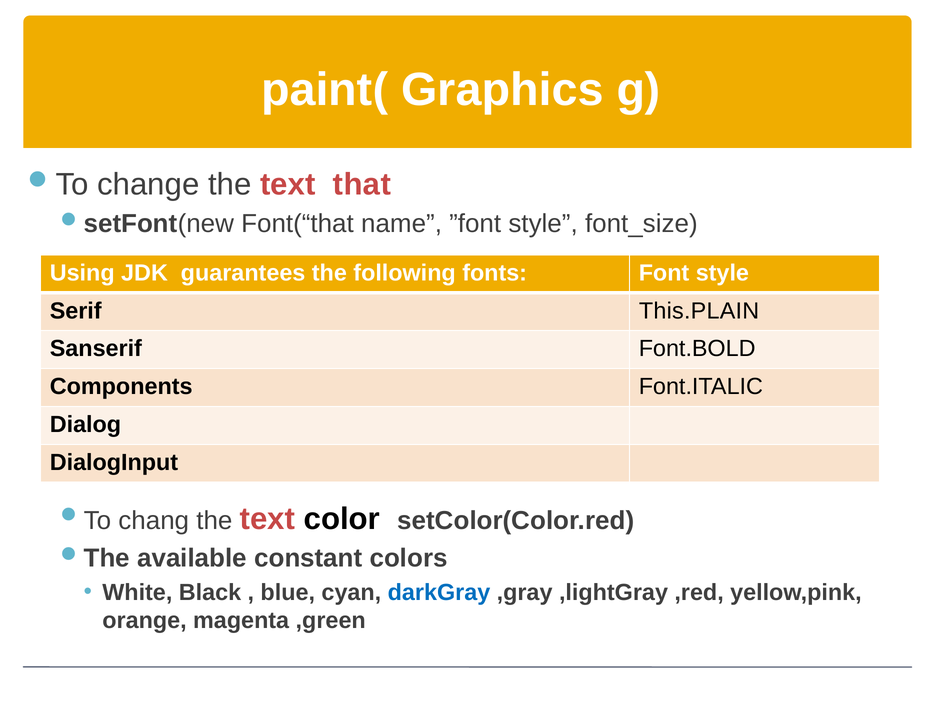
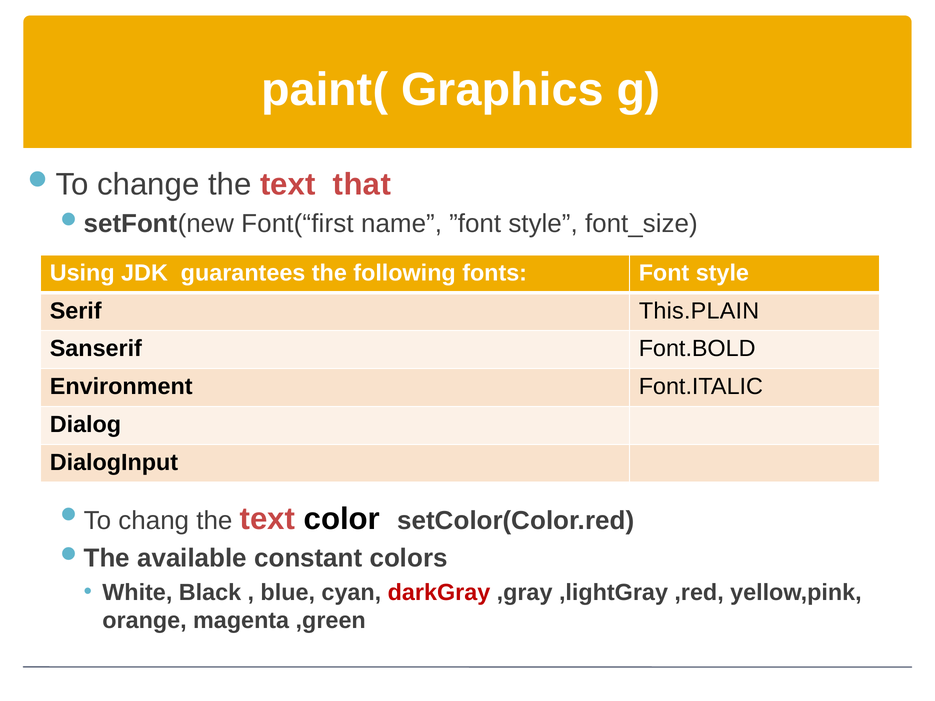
Font(“that: Font(“that -> Font(“first (297, 224)
Components: Components -> Environment (121, 387)
darkGray colour: blue -> red (439, 593)
